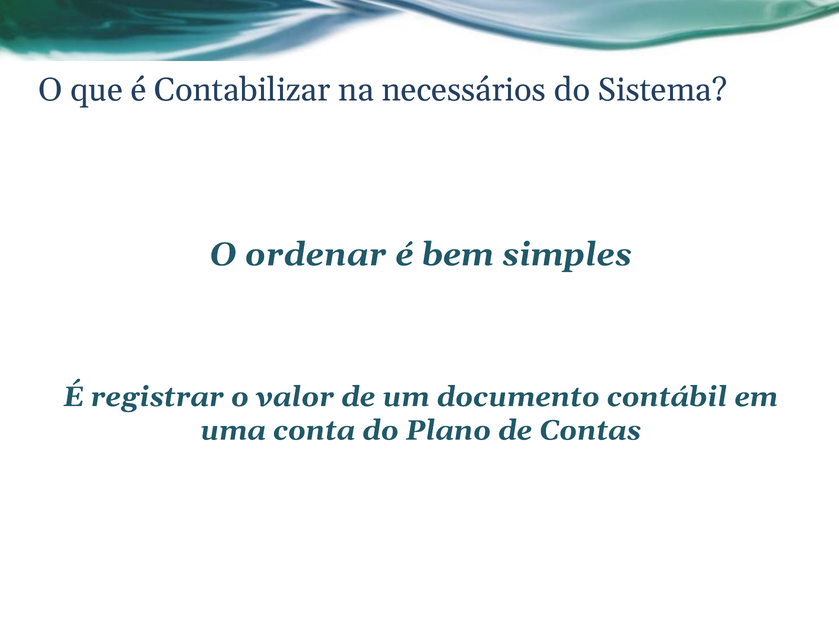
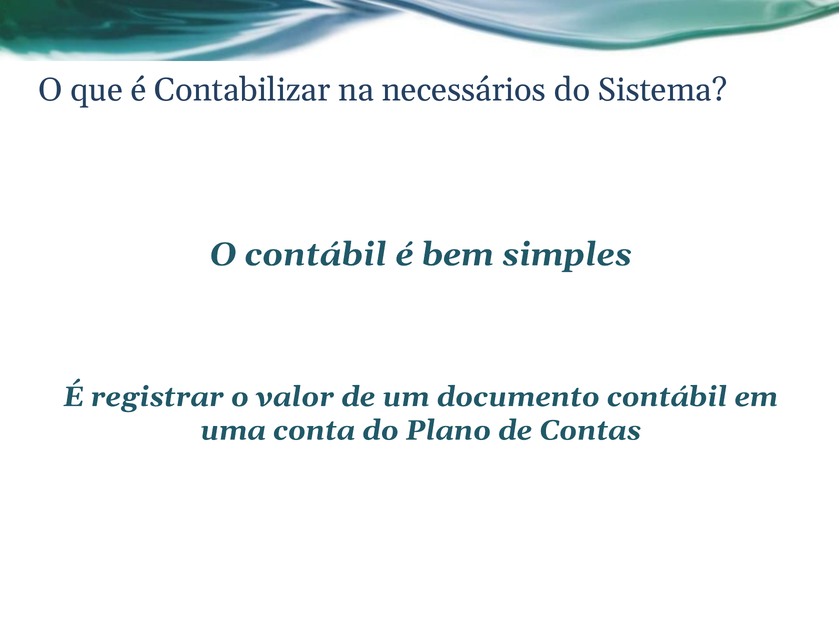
O ordenar: ordenar -> contábil (316, 255)
